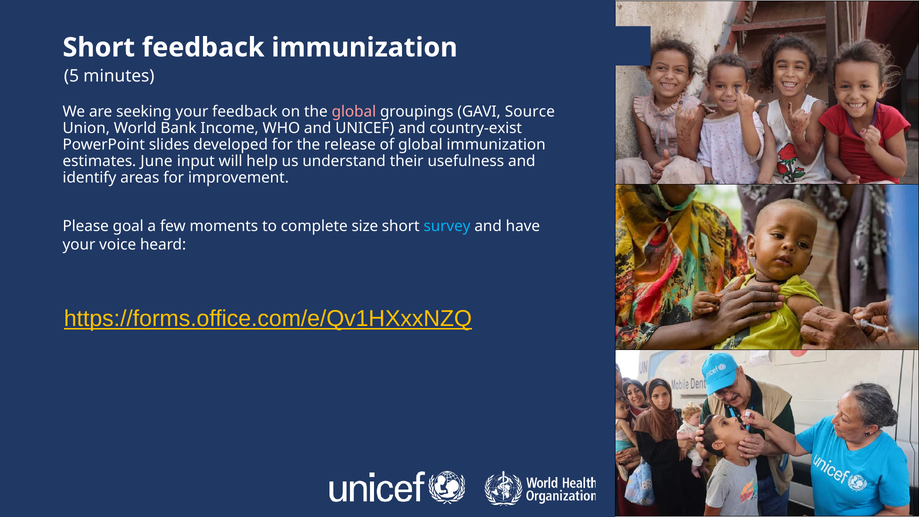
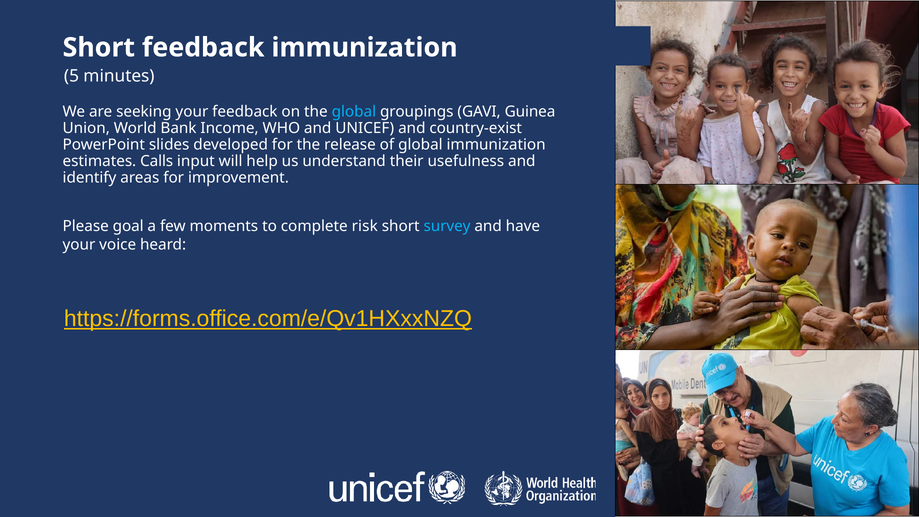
global colour: pink -> light blue (354, 111)
Source: Source -> Guinea (530, 111)
June: June -> Calls (157, 161)
size: size -> risk (365, 226)
